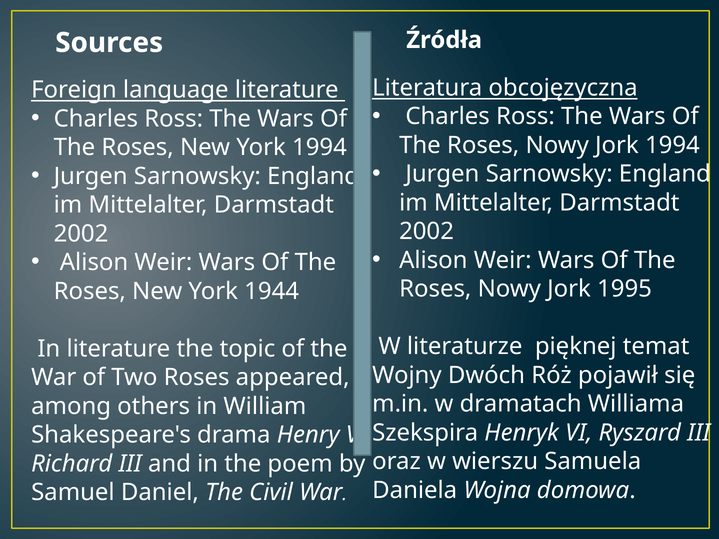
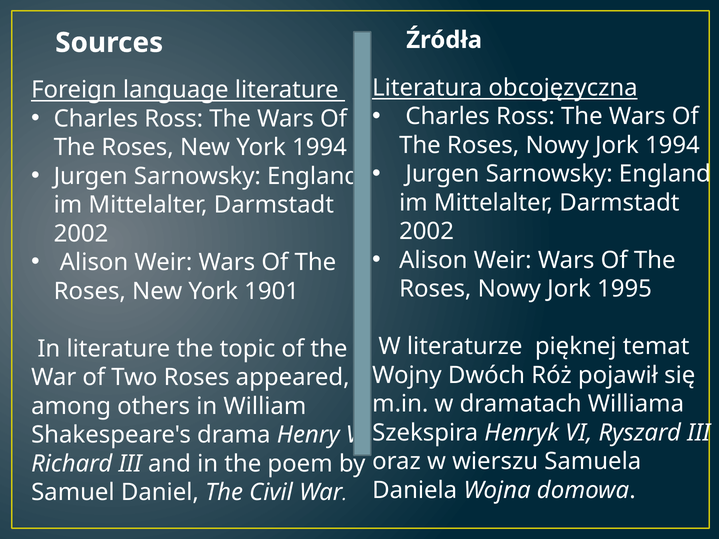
1944: 1944 -> 1901 (272, 291)
